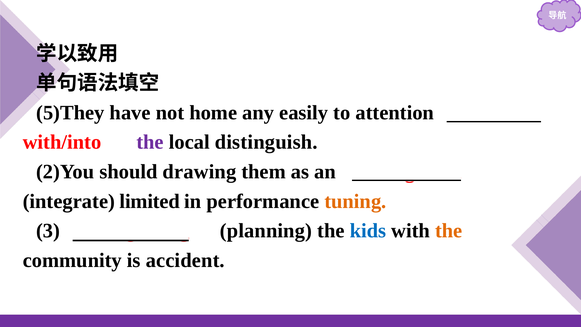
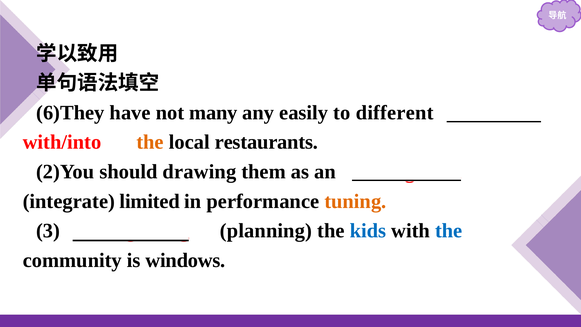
5)They: 5)They -> 6)They (70, 113)
home: home -> many (213, 113)
attention: attention -> different (395, 113)
the colour: purple -> orange (150, 142)
distinguish: distinguish -> restaurants (266, 142)
the colour: orange -> blue (449, 231)
accident: accident -> windows (185, 260)
